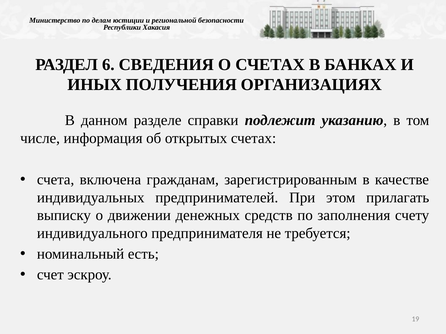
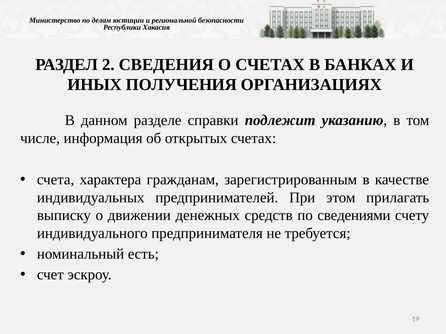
6: 6 -> 2 (108, 65)
включена: включена -> характера (110, 180)
заполнения: заполнения -> сведениями (354, 216)
